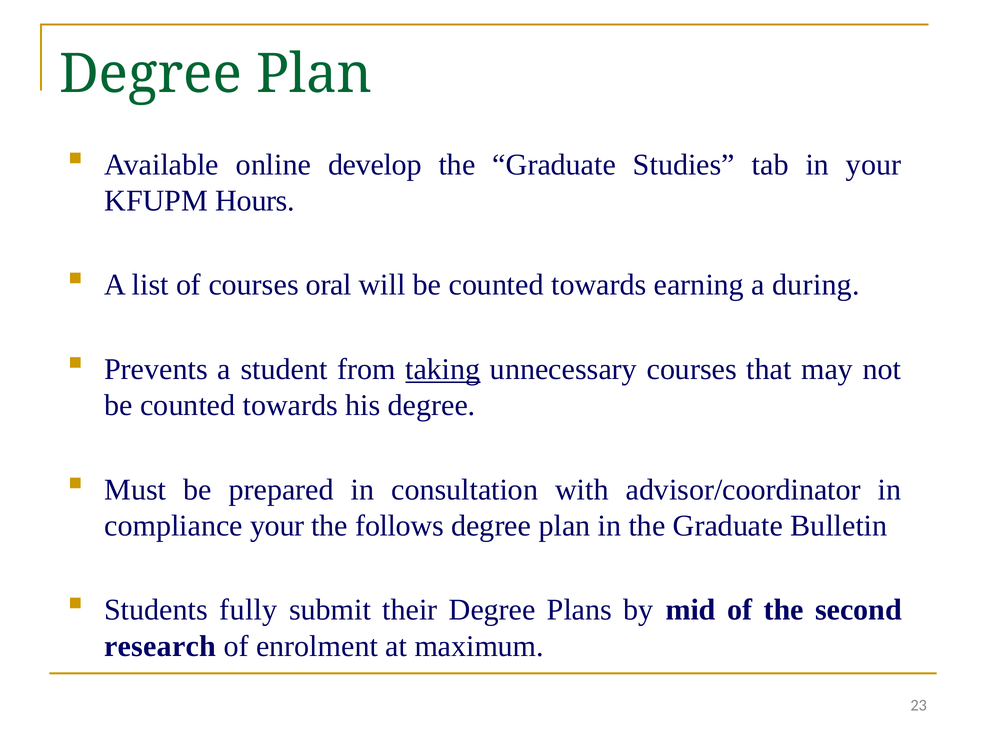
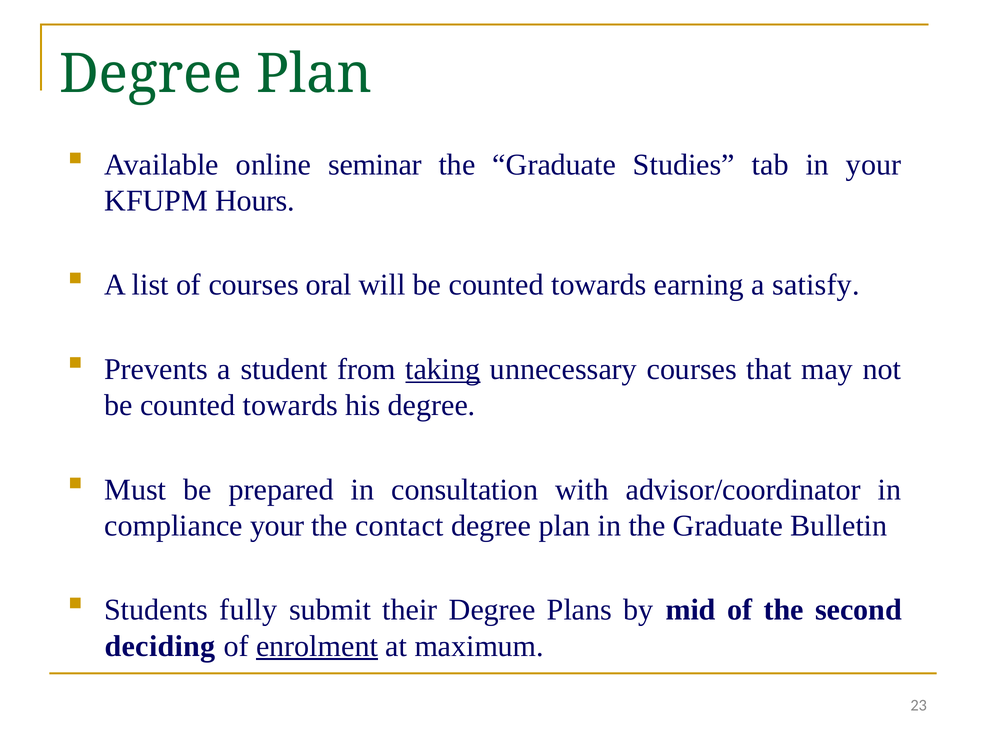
develop: develop -> seminar (375, 165)
during: during -> satisfy (816, 285)
follows: follows -> contact (399, 526)
research: research -> deciding (160, 647)
enrolment underline: none -> present (317, 647)
